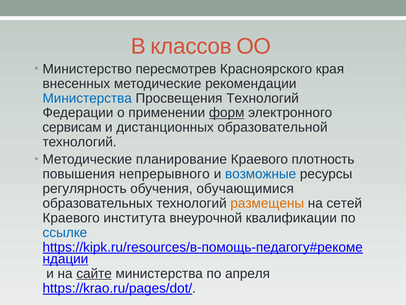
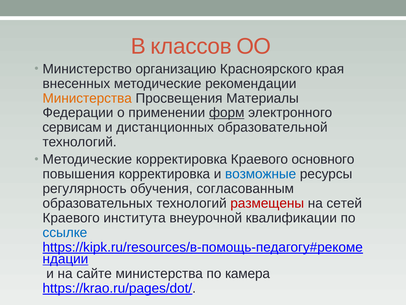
пересмотрев: пересмотрев -> организацию (176, 69)
Министерства colour: blue -> orange (87, 98)
Просвещения Технологий: Технологий -> Материалы (263, 98)
Методические планирование: планирование -> корректировка (181, 159)
плотность: плотность -> основного (323, 159)
повышения непрерывного: непрерывного -> корректировка (164, 174)
обучающимися: обучающимися -> согласованным (245, 188)
размещены colour: orange -> red (267, 203)
сайте underline: present -> none (94, 273)
апреля: апреля -> камера (248, 273)
